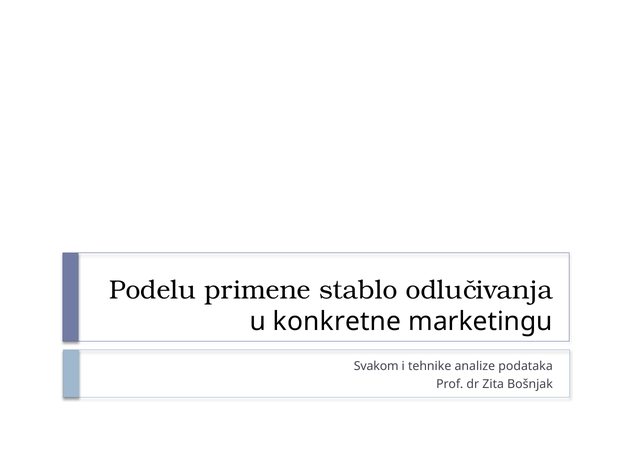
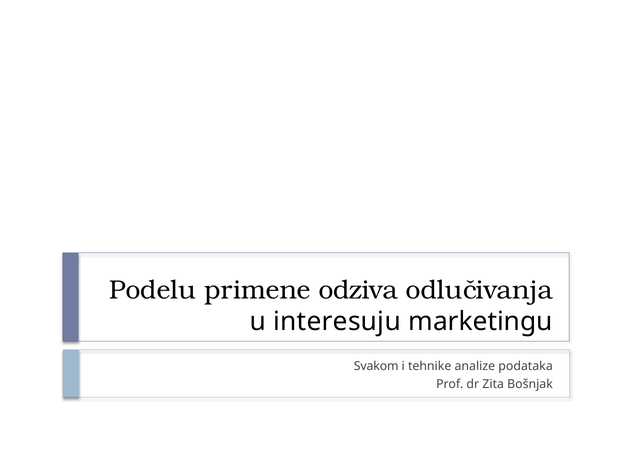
stablo: stablo -> odziva (358, 290)
konkretne: konkretne -> interesuju (337, 321)
